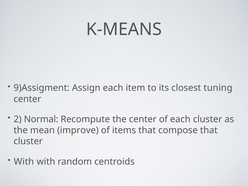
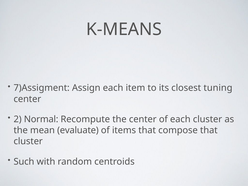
9)Assigment: 9)Assigment -> 7)Assigment (42, 88)
improve: improve -> evaluate (78, 130)
With: With -> Such (24, 162)
